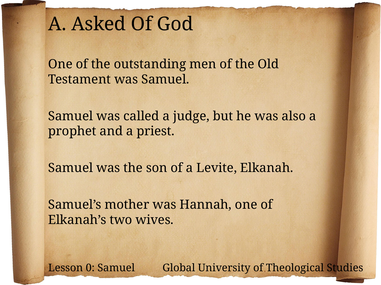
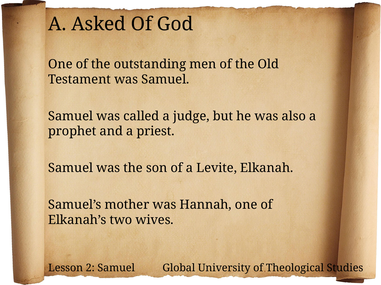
0: 0 -> 2 (90, 269)
